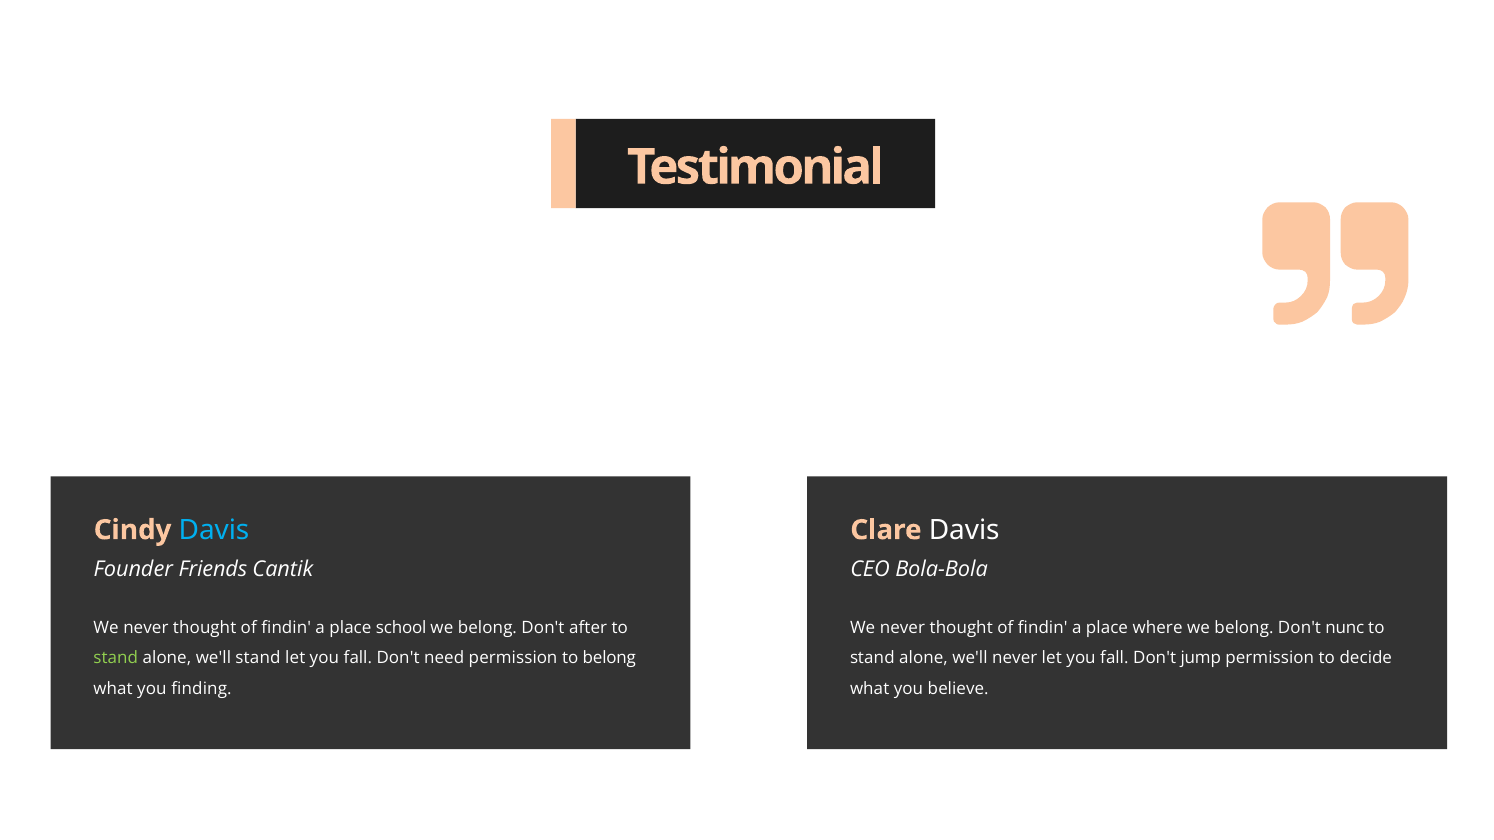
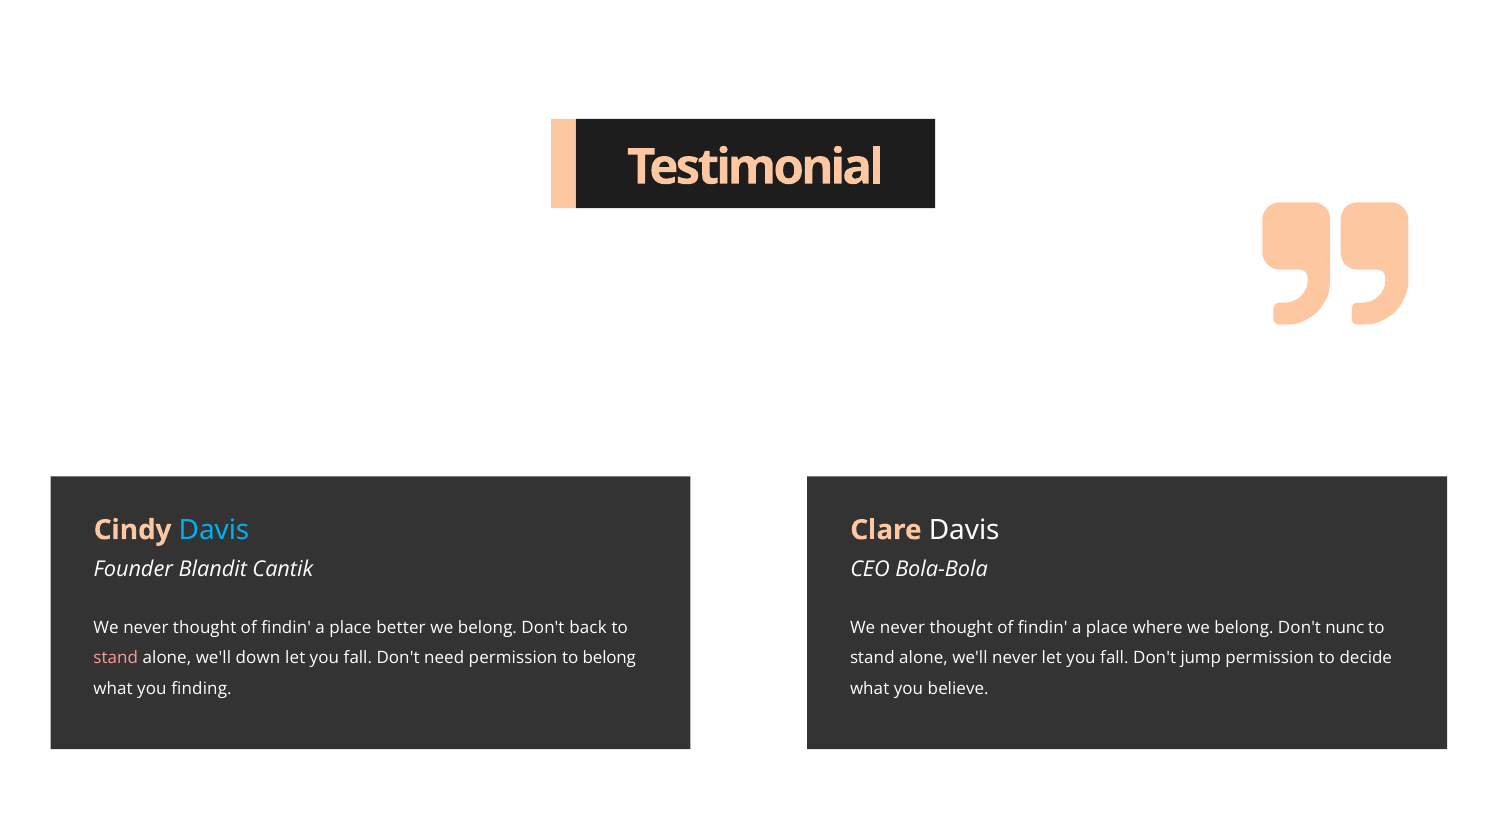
Friends: Friends -> Blandit (213, 569)
school: school -> better (401, 628)
after: after -> back (588, 628)
stand colour: light green -> pink (116, 659)
we'll stand: stand -> down (258, 659)
